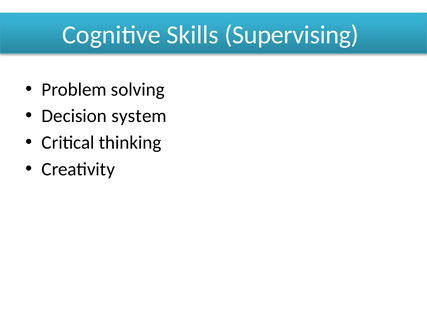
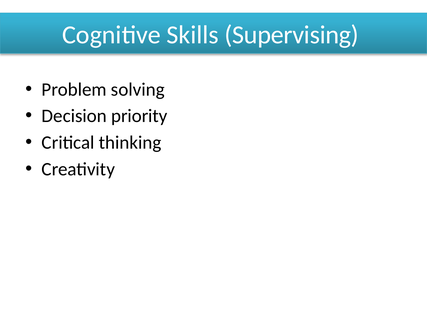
system: system -> priority (139, 116)
